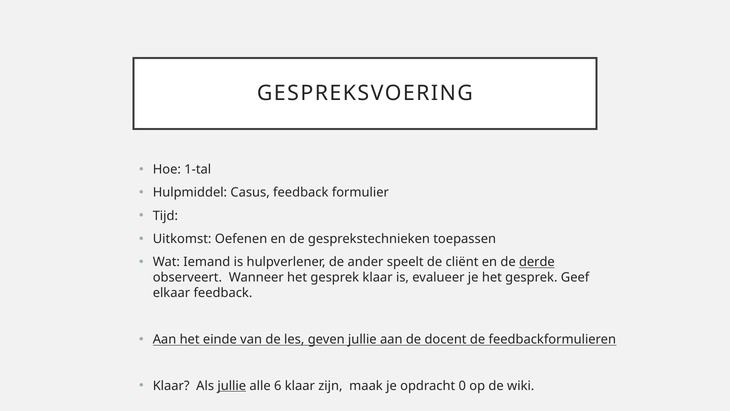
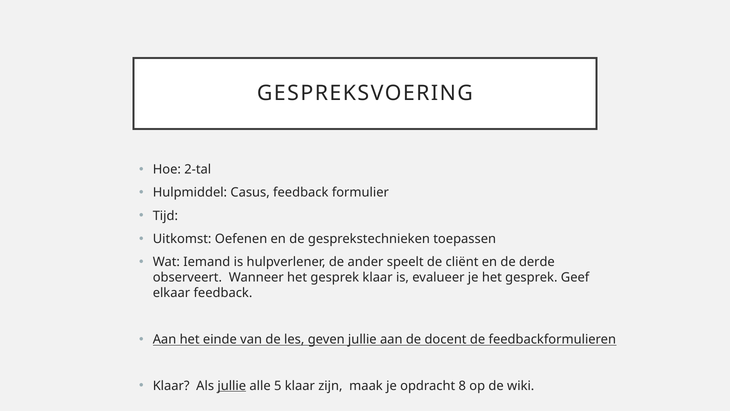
1-tal: 1-tal -> 2-tal (198, 169)
derde underline: present -> none (537, 262)
6: 6 -> 5 (278, 385)
0: 0 -> 8 (462, 385)
